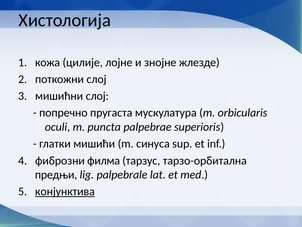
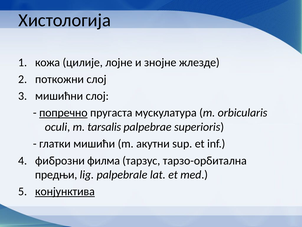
попречно underline: none -> present (63, 113)
puncta: puncta -> tarsalis (104, 127)
синуса: синуса -> акутни (153, 143)
